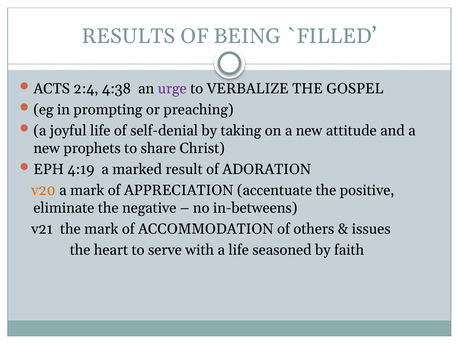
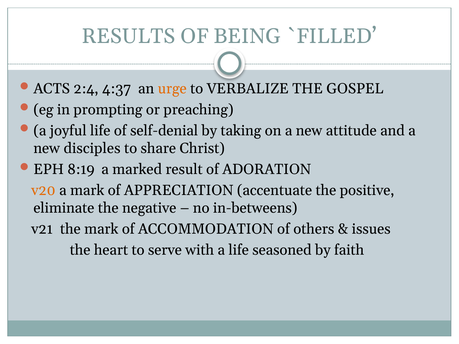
4:38: 4:38 -> 4:37 (116, 89)
urge colour: purple -> orange (172, 89)
prophets: prophets -> disciples (92, 148)
4:19: 4:19 -> 8:19 (81, 169)
